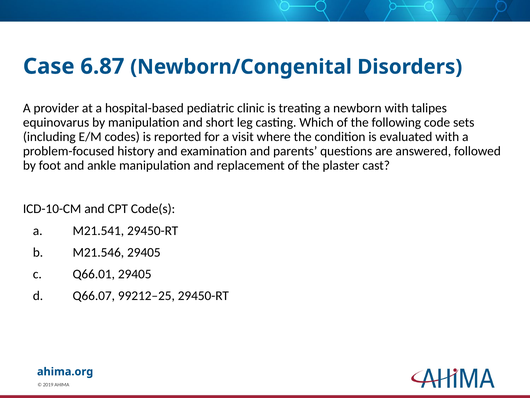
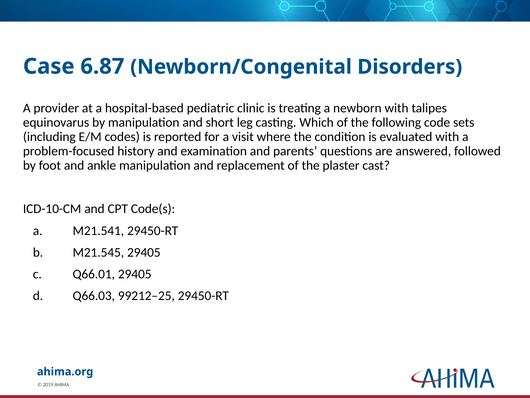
M21.546: M21.546 -> M21.545 (98, 252)
Q66.07: Q66.07 -> Q66.03 (94, 295)
